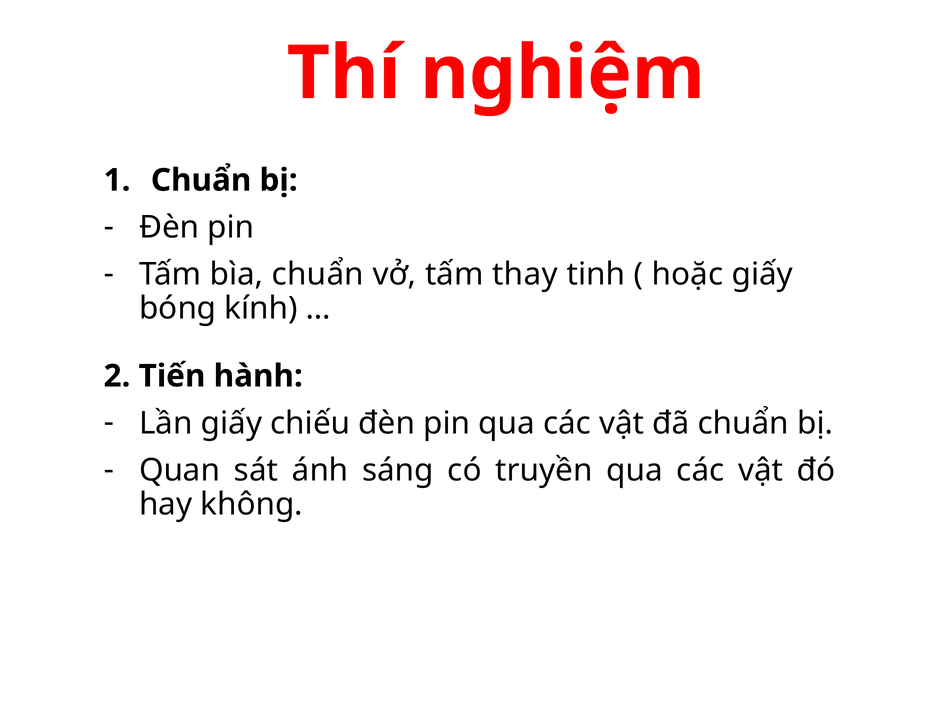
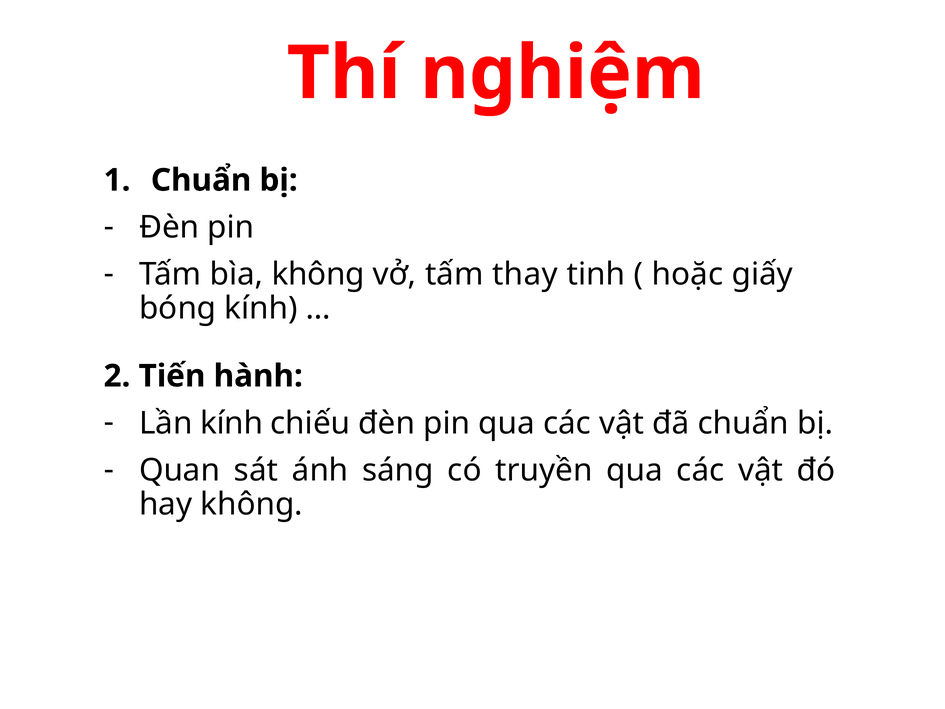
bìa chuẩn: chuẩn -> không (318, 274)
Lần giấy: giấy -> kính (232, 423)
